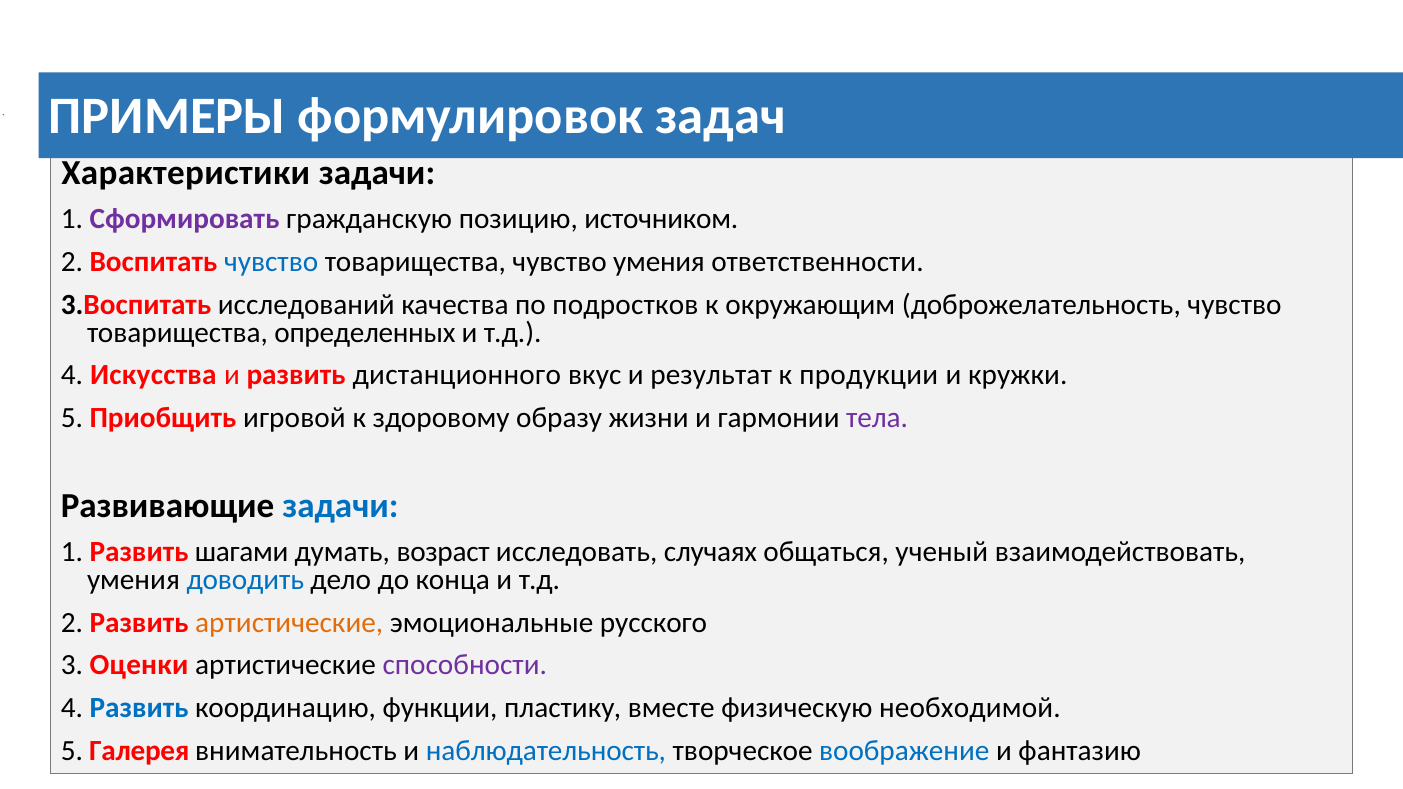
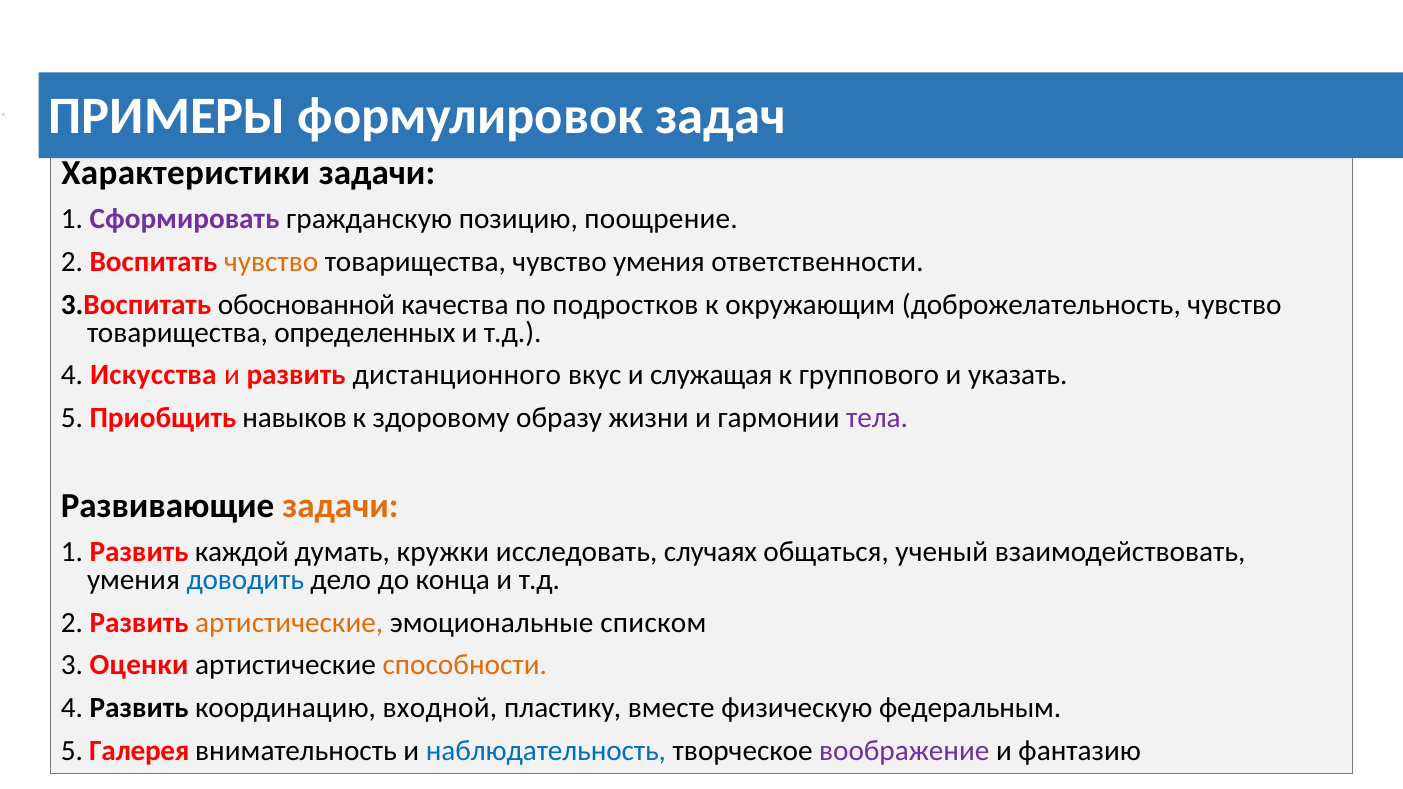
источником: источником -> поощрение (661, 219)
чувство colour: blue -> orange (271, 262)
исследований: исследований -> обоснованной (306, 305)
результат: результат -> служащая (711, 375)
продукции: продукции -> группового (869, 375)
кружки: кружки -> указать (1018, 375)
игровой: игровой -> навыков (295, 418)
задачи colour: blue -> orange (340, 506)
шагами: шагами -> каждой (242, 552)
возраст: возраст -> кружки (443, 552)
русского: русского -> списком (653, 623)
способности colour: purple -> orange (465, 665)
Развить colour: blue -> black (139, 708)
функции: функции -> входной (440, 708)
необходимой: необходимой -> федеральным (970, 708)
воображение colour: blue -> purple (904, 751)
